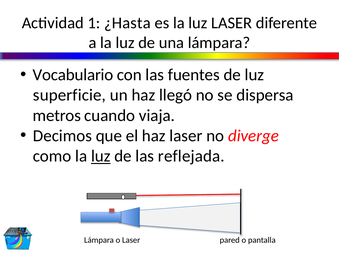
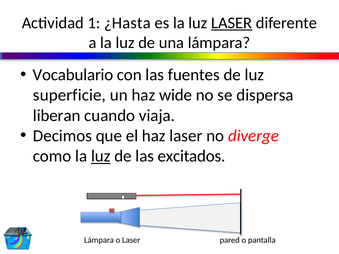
LASER underline: none -> present (232, 23)
llegó: llegó -> wide (176, 95)
metros: metros -> liberan (57, 116)
reflejada: reflejada -> excitados (192, 156)
